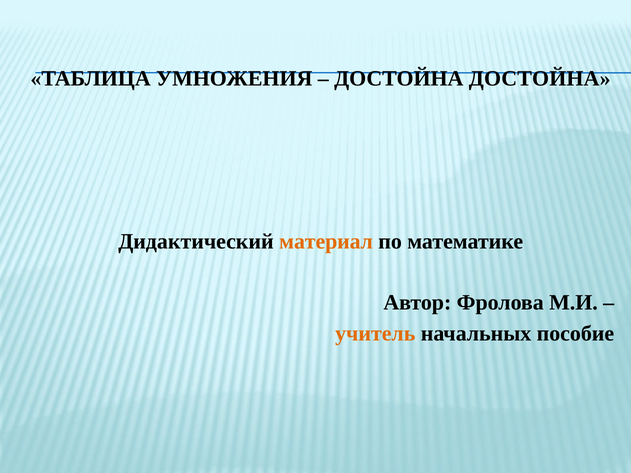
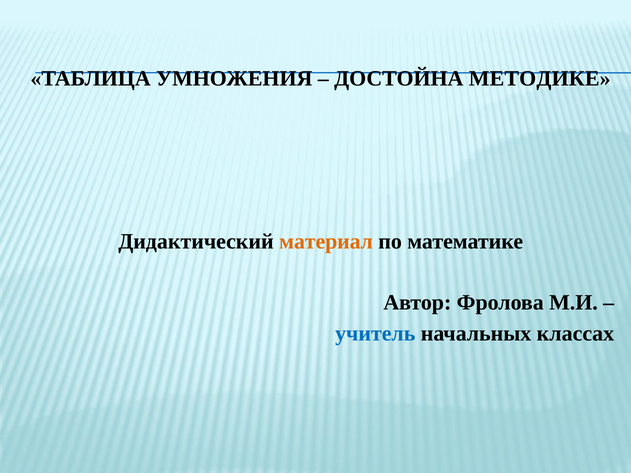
ДОСТОЙНА ДОСТОЙНА: ДОСТОЙНА -> МЕТОДИКЕ (540, 78)
учитель colour: orange -> blue (375, 334)
пособие: пособие -> классах (575, 334)
